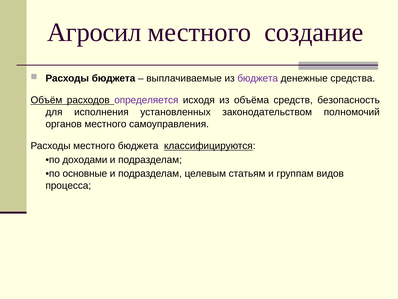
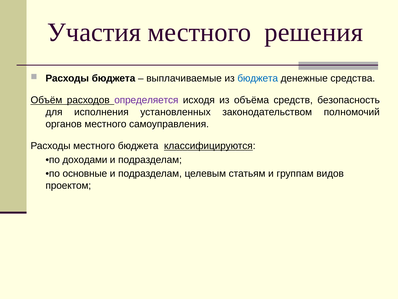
Агросил: Агросил -> Участия (94, 32)
создание: создание -> решения (314, 32)
бюджета colour: purple -> blue (258, 78)
процесса: процесса -> проектом (68, 185)
